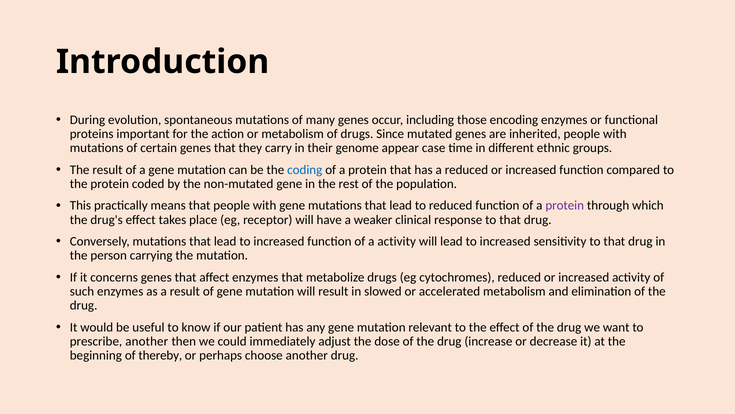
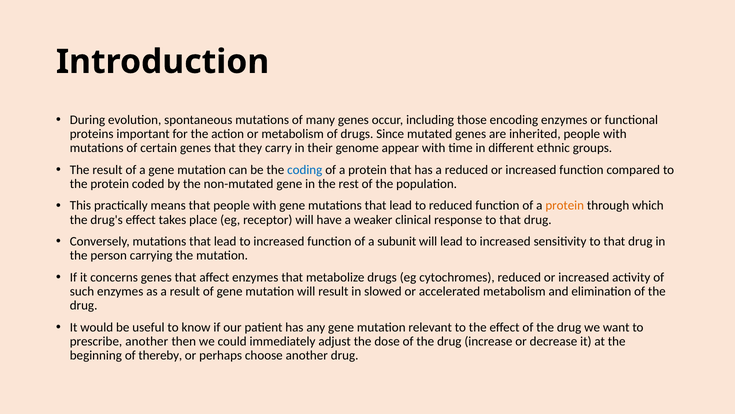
appear case: case -> with (434, 148)
protein colour: purple -> orange (565, 205)
a activity: activity -> subunit (397, 241)
